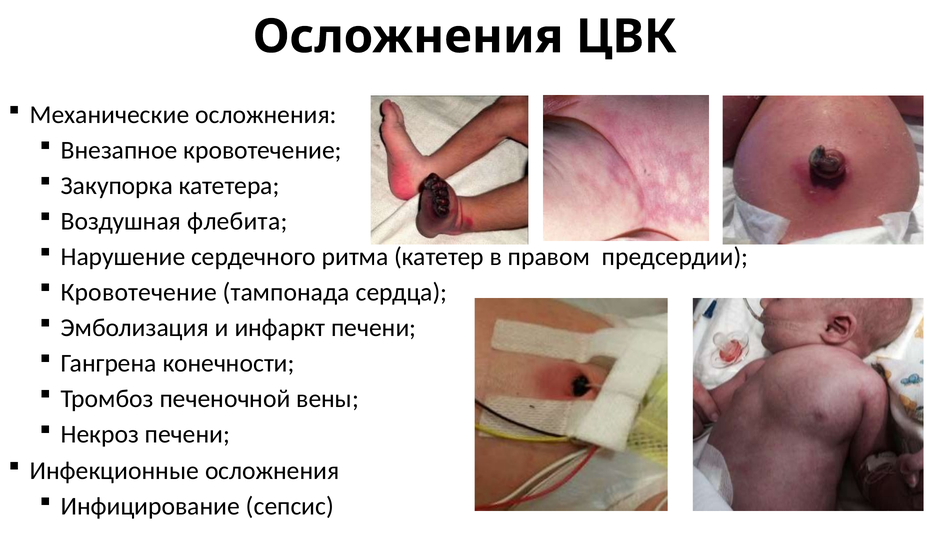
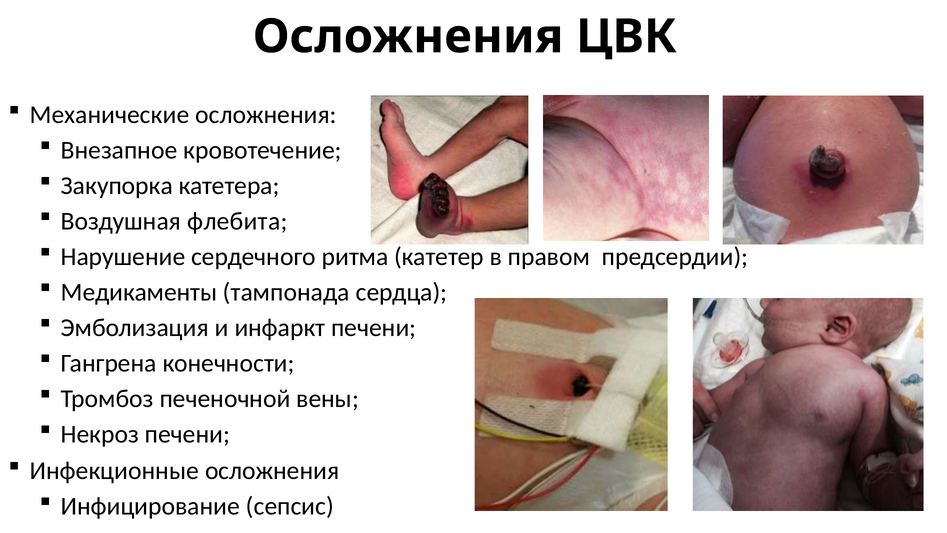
Кровотечение: Кровотечение -> Медикаменты (139, 292)
